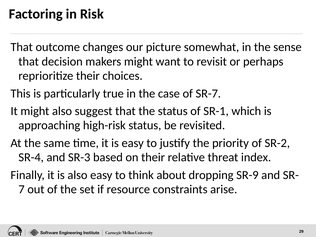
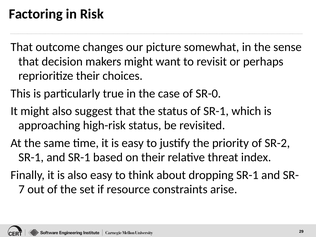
SR-7: SR-7 -> SR-0 (208, 93)
SR-4: SR-4 -> SR-1 (31, 157)
and SR-3: SR-3 -> SR-1 (79, 157)
dropping SR-9: SR-9 -> SR-1 (247, 175)
